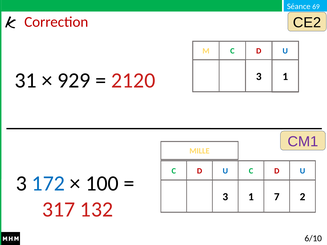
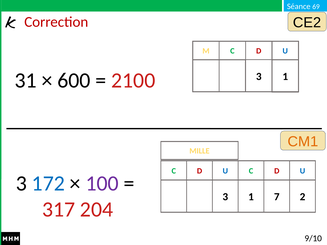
929: 929 -> 600 (74, 81)
2120: 2120 -> 2100 (133, 81)
CM1 colour: purple -> orange (303, 142)
100 colour: black -> purple (102, 184)
132: 132 -> 204 (97, 210)
6/10: 6/10 -> 9/10 (313, 239)
